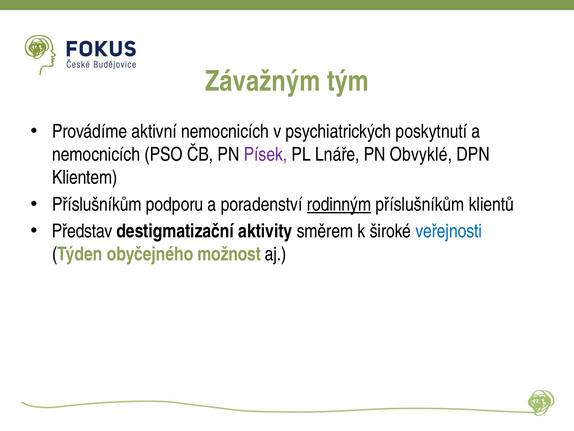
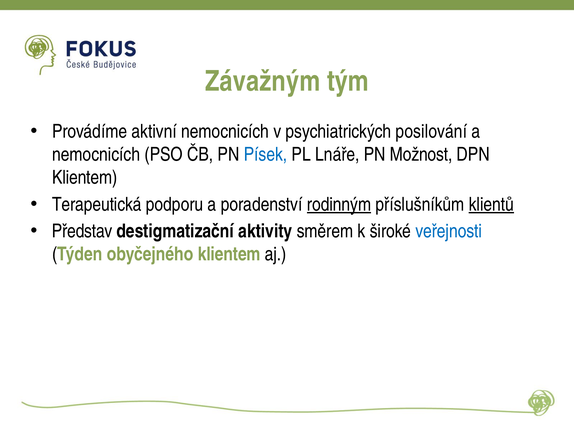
poskytnutí: poskytnutí -> posilování (431, 132)
Písek colour: purple -> blue (266, 154)
Obvyklé: Obvyklé -> Možnost (421, 154)
Příslušníkům: Příslušníkům -> Terapeutická (97, 204)
klientů underline: none -> present (491, 204)
obyčejného možnost: možnost -> klientem (229, 254)
